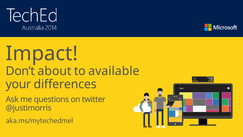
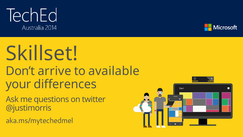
Impact: Impact -> Skillset (42, 53)
about: about -> arrive (54, 71)
